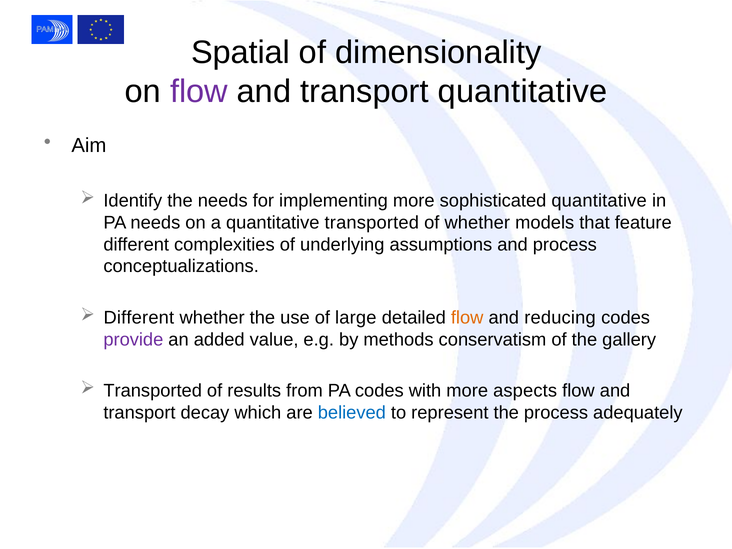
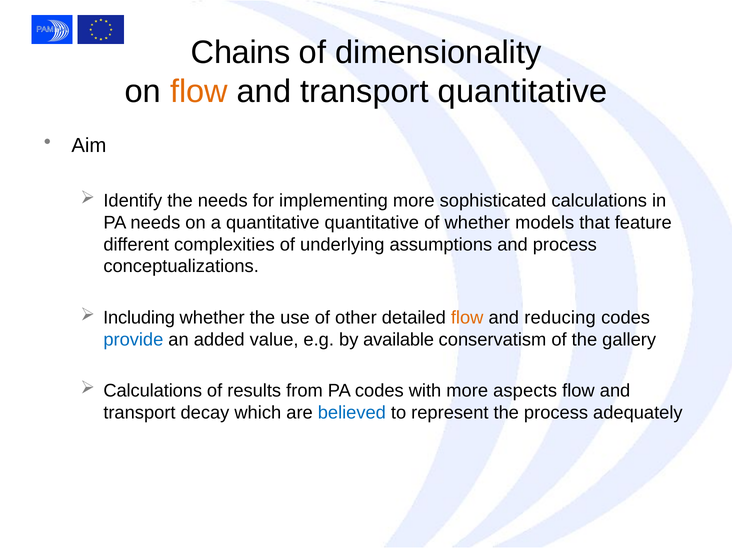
Spatial: Spatial -> Chains (241, 53)
flow colour: purple -> orange (199, 92)
sophisticated quantitative: quantitative -> calculations (599, 201)
quantitative transported: transported -> quantitative (372, 223)
Different: Different -> Including (139, 318)
large: large -> other (356, 318)
provide colour: purple -> blue (133, 340)
methods: methods -> available (399, 340)
Transported: Transported -> Calculations (153, 391)
